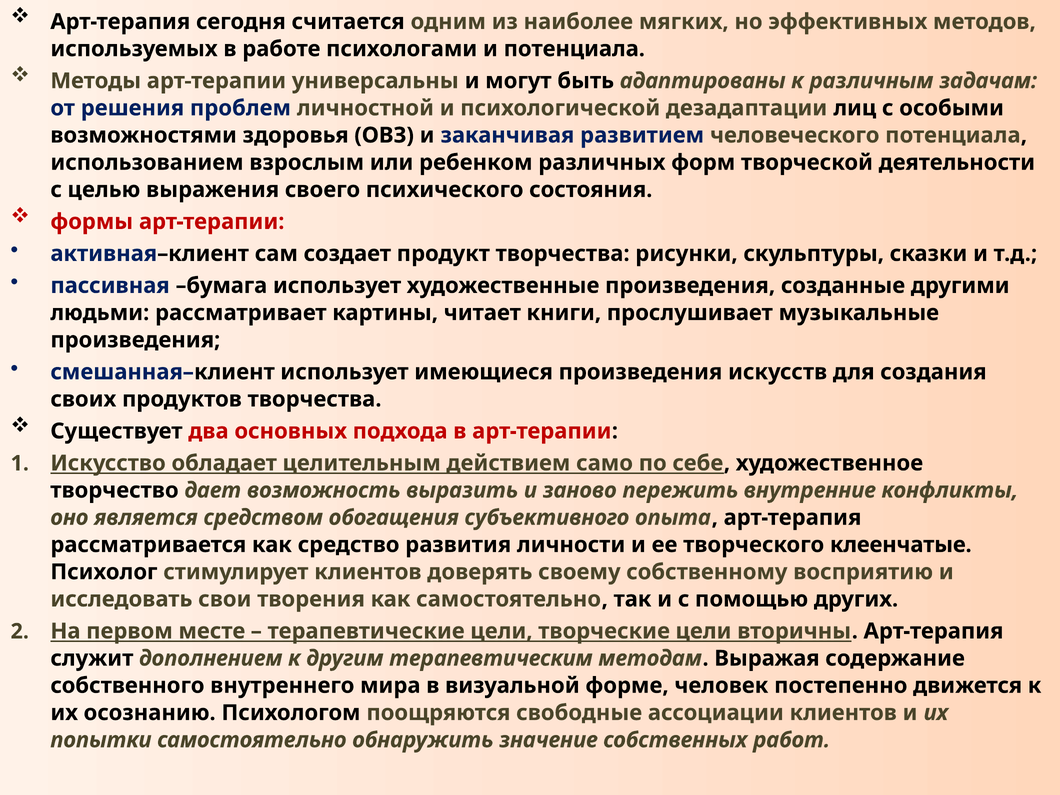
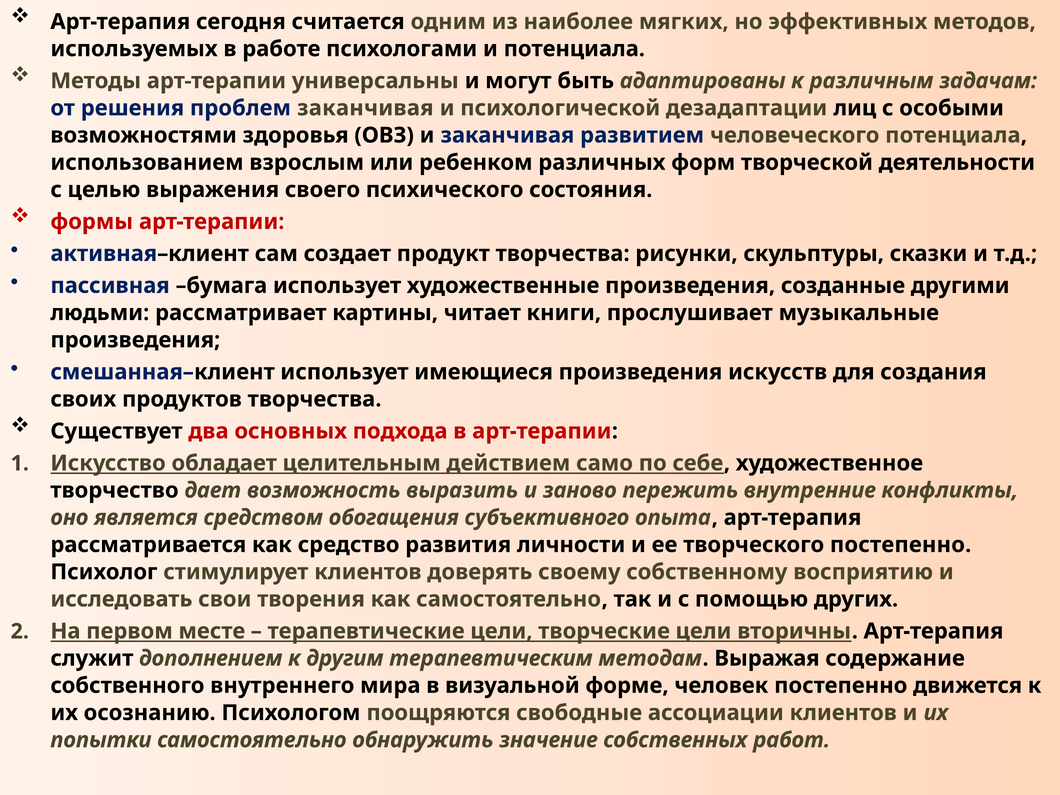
проблем личностной: личностной -> заканчивая (365, 108)
творческого клеенчатые: клеенчатые -> постепенно (901, 545)
